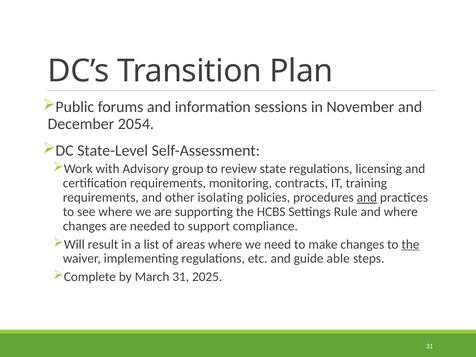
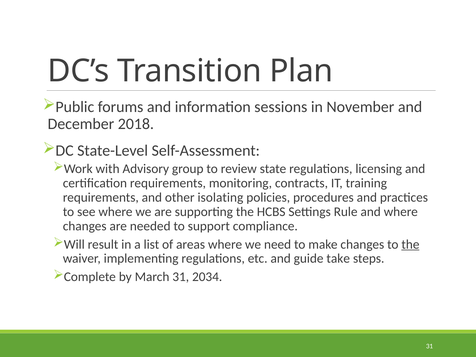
2054: 2054 -> 2018 (136, 124)
and underline: present -> none (367, 197)
able: able -> take (338, 259)
2025: 2025 -> 2034 (207, 277)
